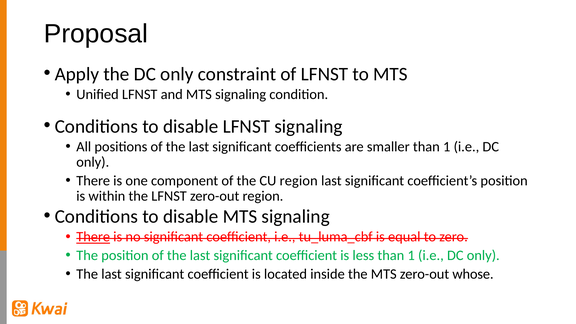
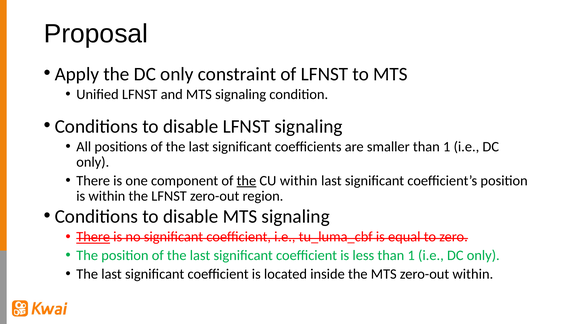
the underline: none -> present (246, 181)
CU region: region -> within (299, 181)
zero-out whose: whose -> within (473, 274)
